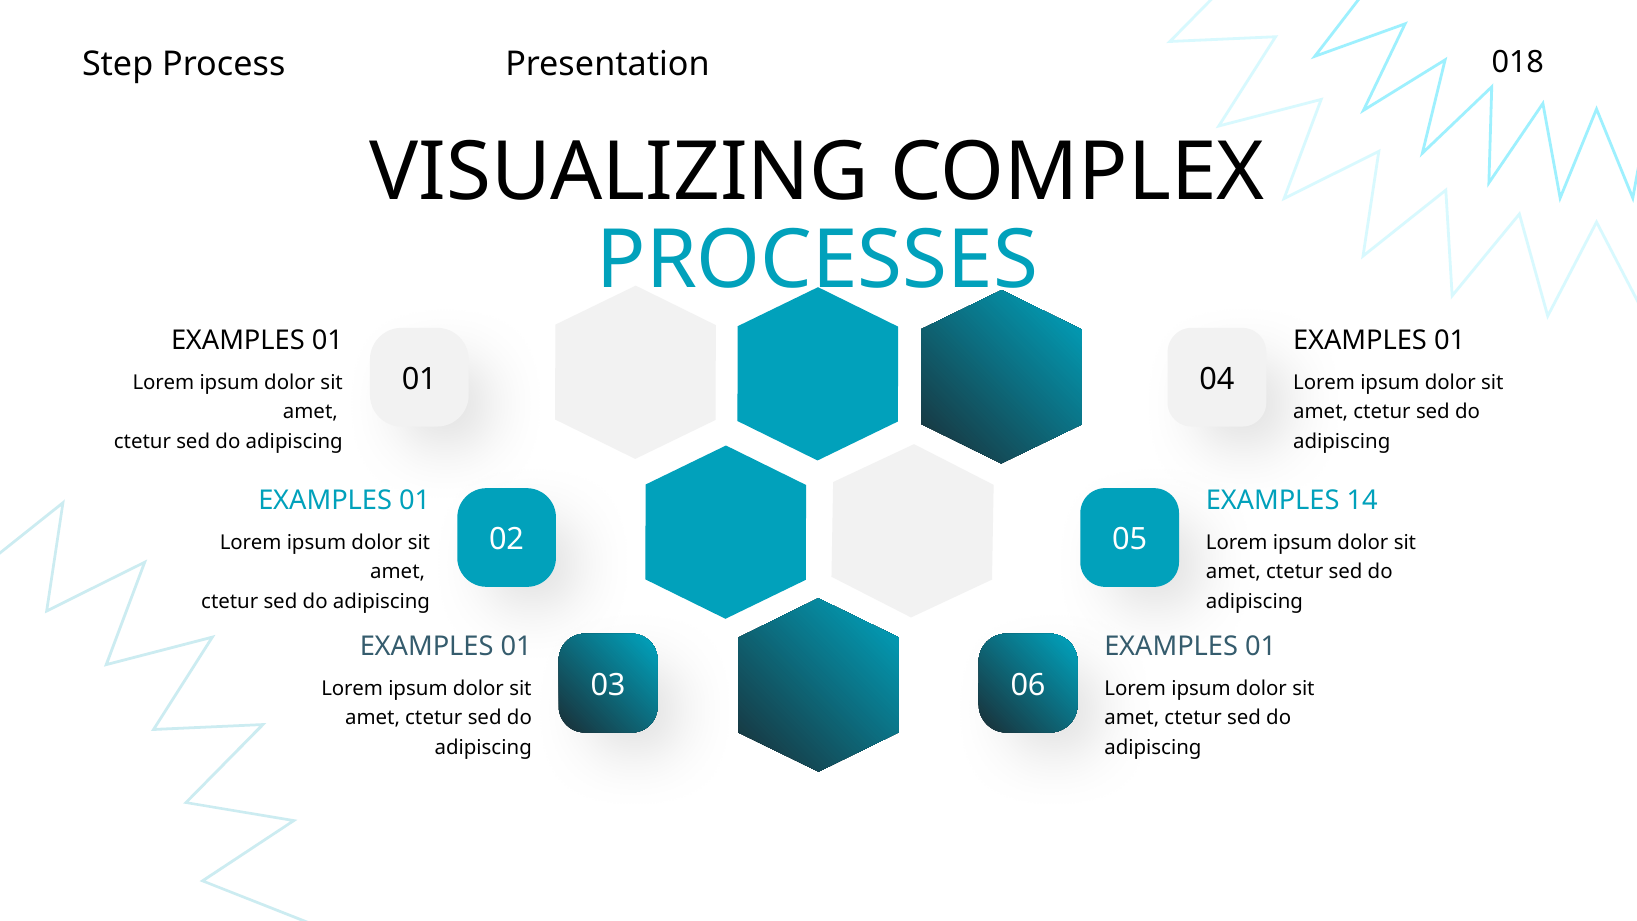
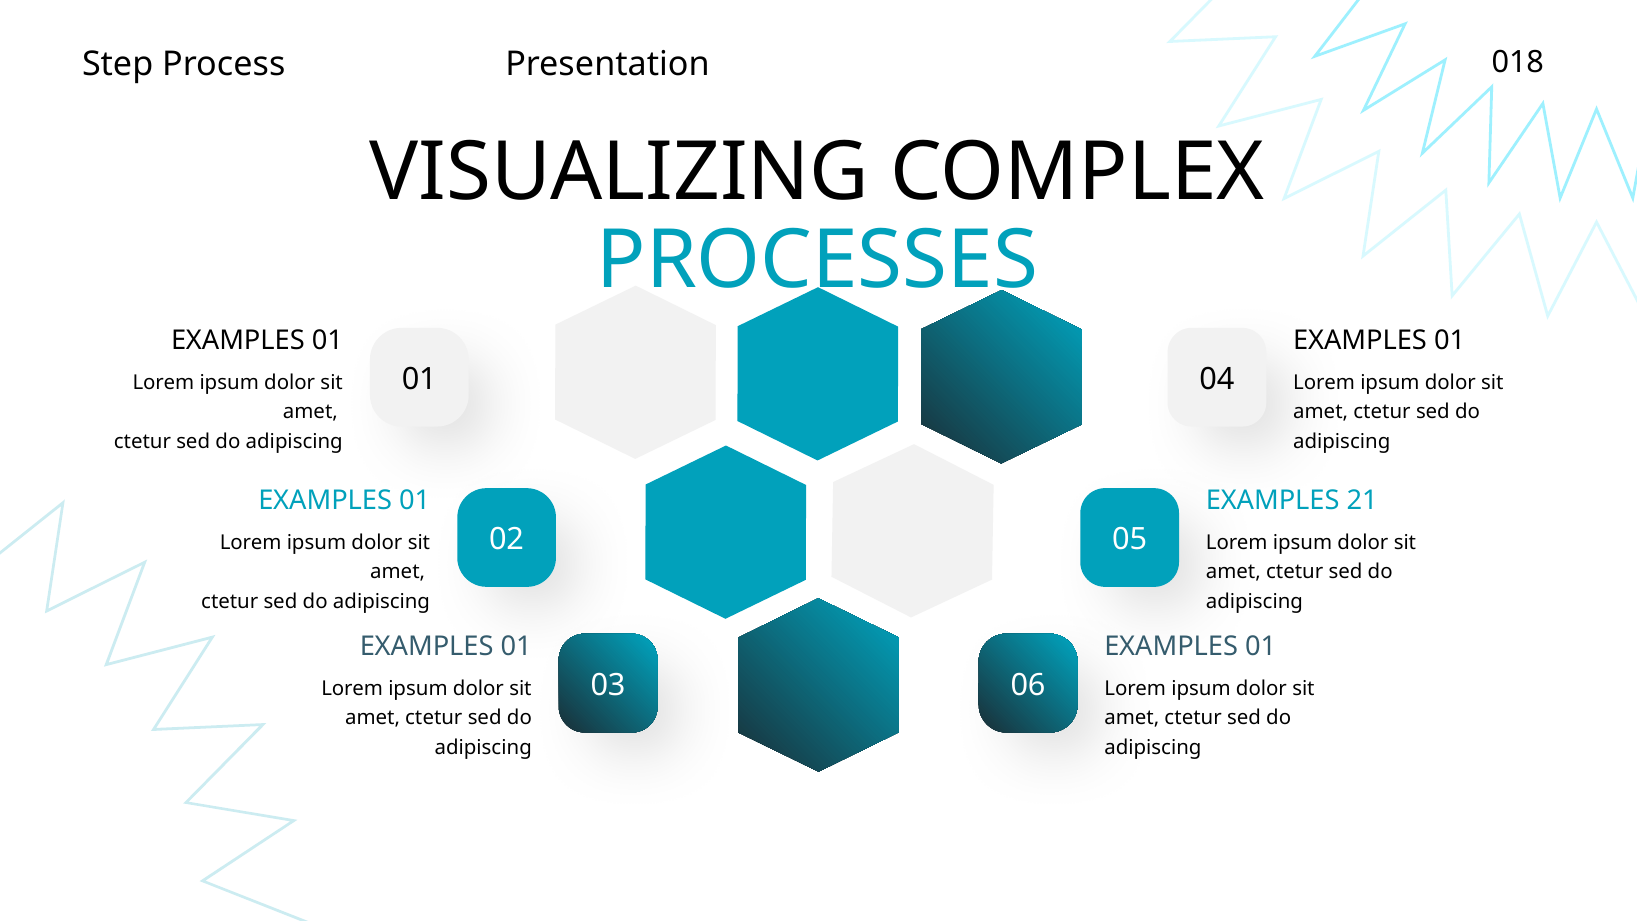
14: 14 -> 21 (1362, 501)
